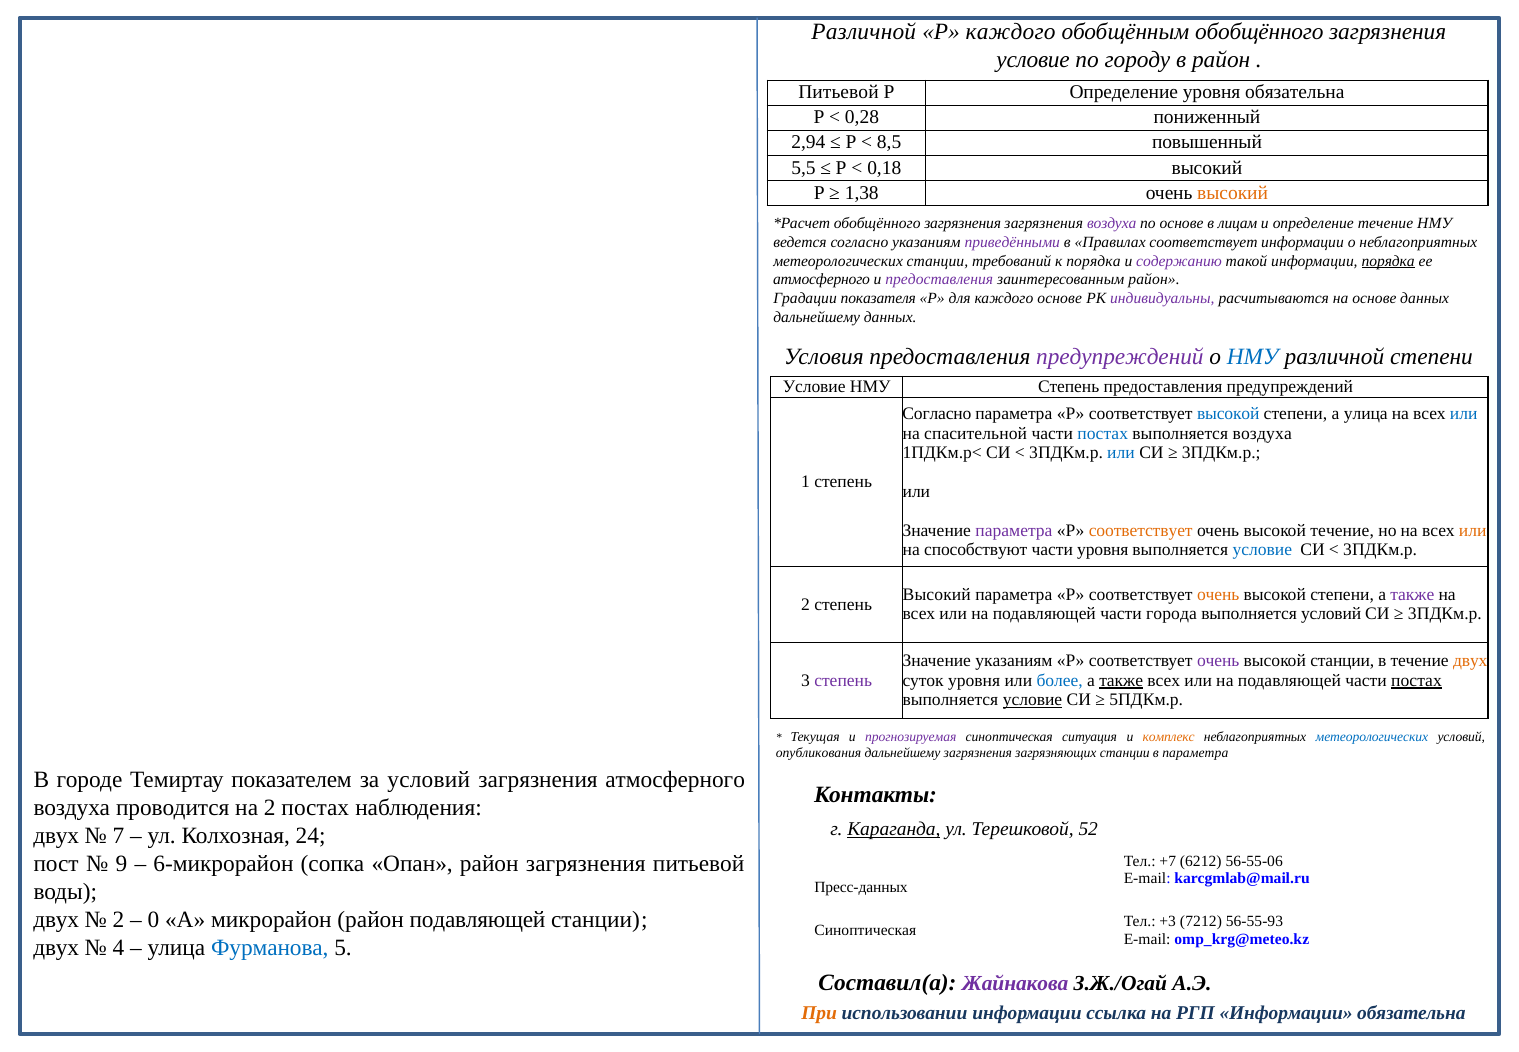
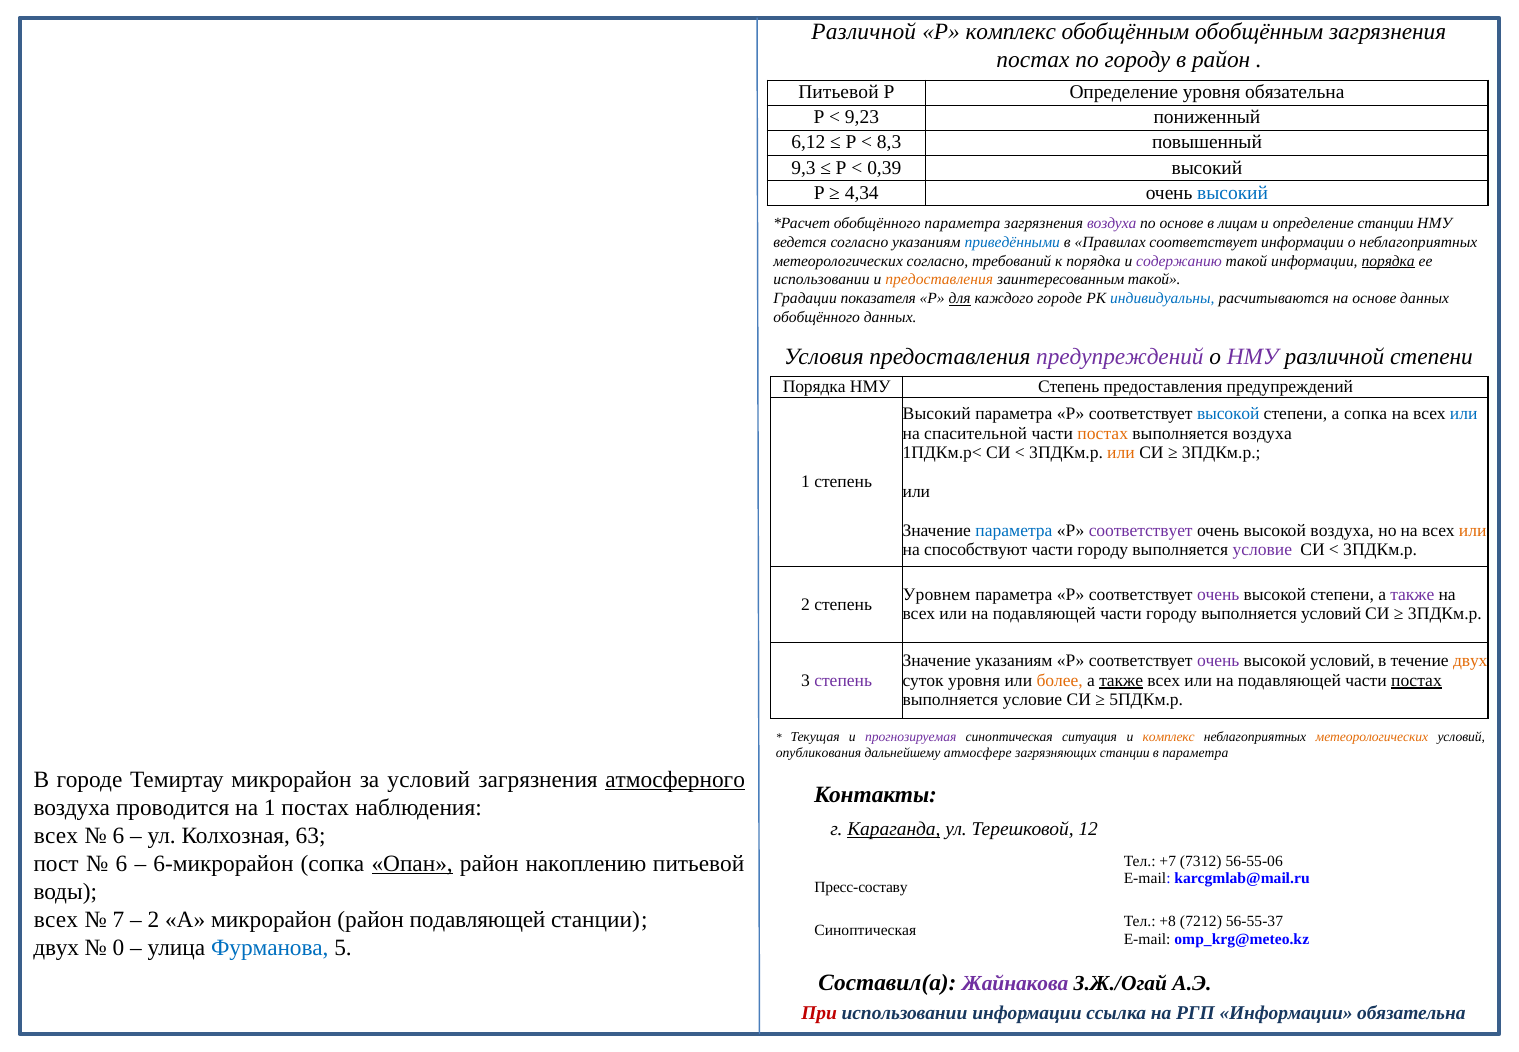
Р каждого: каждого -> комплекс (1011, 32)
обобщённым обобщённого: обобщённого -> обобщённым (1259, 32)
условие: условие -> постах (1033, 60)
0,28: 0,28 -> 9,23 (862, 117)
2,94: 2,94 -> 6,12 (808, 143)
8,5: 8,5 -> 8,3 (889, 143)
5,5: 5,5 -> 9,3 (804, 168)
0,18: 0,18 -> 0,39 (884, 168)
1,38: 1,38 -> 4,34 (862, 193)
высокий colour: orange -> blue (1233, 193)
загрязнения: загрязнения -> параметра (962, 224)
определение течение: течение -> станции (1386, 224)
приведёнными colour: purple -> blue (1012, 242)
метеорологических станции: станции -> согласно (937, 261)
атмосферного: атмосферного -> использовании (821, 280)
предоставления colour: purple -> orange (939, 280)
заинтересованным район: район -> такой (1154, 280)
для underline: none -> present (960, 298)
каждого основе: основе -> городе (1060, 298)
индивидуальны colour: purple -> blue (1162, 298)
дальнейшему: дальнейшему -> обобщённого (817, 317)
НМУ colour: blue -> purple (1253, 356)
Условие: Условие -> Порядка (814, 387)
Согласно: Согласно -> Высокий (937, 414)
а улица: улица -> сопка (1366, 414)
постах colour: blue -> orange (1103, 433)
или colour: blue -> orange (1121, 453)
параметра colour: purple -> blue (1014, 530)
соответствует colour: orange -> purple (1141, 530)
высокой течение: течение -> воздуха (1342, 530)
уровня: уровня -> городу (1103, 550)
условие colour: blue -> purple (1262, 550)
Высокий: Высокий -> Уровнем (937, 595)
очень colour: orange -> purple (1218, 595)
подавляющей части города: города -> городу (1172, 614)
высокой станции: станции -> условий (1342, 661)
более colour: blue -> orange (1060, 680)
условие underline: present -> none (1032, 700)
метеорологических colour: blue -> orange (1372, 737)
дальнейшему загрязнения: загрязнения -> атмосфере (978, 753)
Темиртау показателем: показателем -> микрорайон (291, 779)
атмосферного underline: none -> present (675, 779)
на 2: 2 -> 1 (270, 807)
52: 52 -> 12 (1088, 828)
двух: двух -> всех (56, 835)
7: 7 -> 6 (118, 835)
24: 24 -> 63 (311, 835)
9: 9 -> 6 (121, 863)
Опан underline: none -> present (412, 863)
район загрязнения: загрязнения -> накоплению (586, 863)
6212: 6212 -> 7312 (1201, 861)
Пресс-данных: Пресс-данных -> Пресс-составу (861, 887)
двух: двух -> всех (56, 919)
2: 2 -> 7 (118, 919)
0: 0 -> 2 (153, 919)
+3: +3 -> +8 (1168, 921)
56-55-93: 56-55-93 -> 56-55-37 (1254, 921)
4: 4 -> 0 (118, 947)
При colour: orange -> red (819, 1012)
